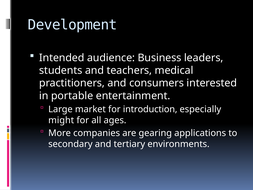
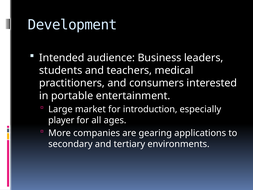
might: might -> player (61, 120)
